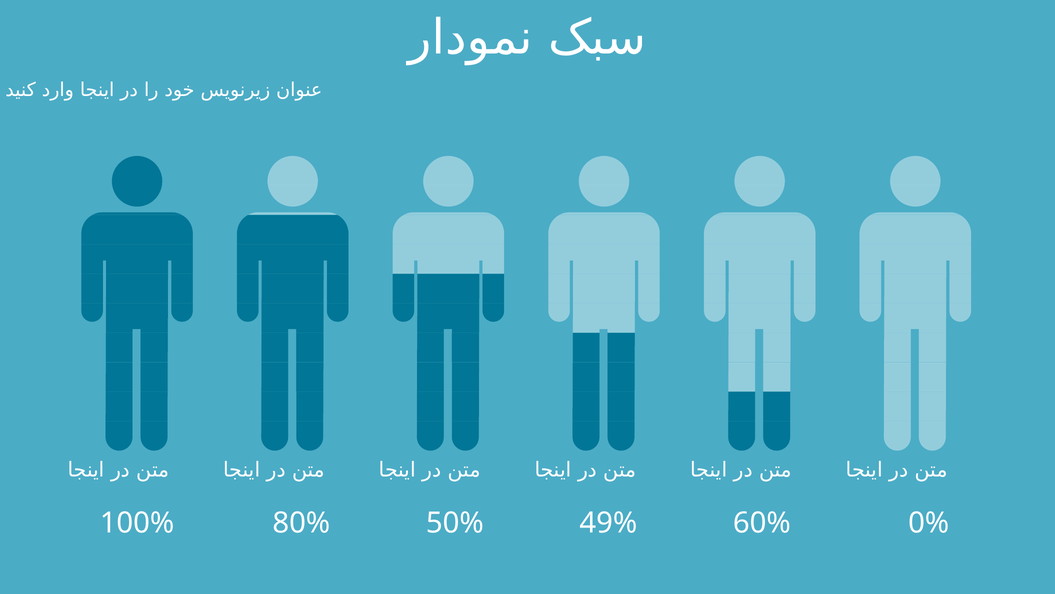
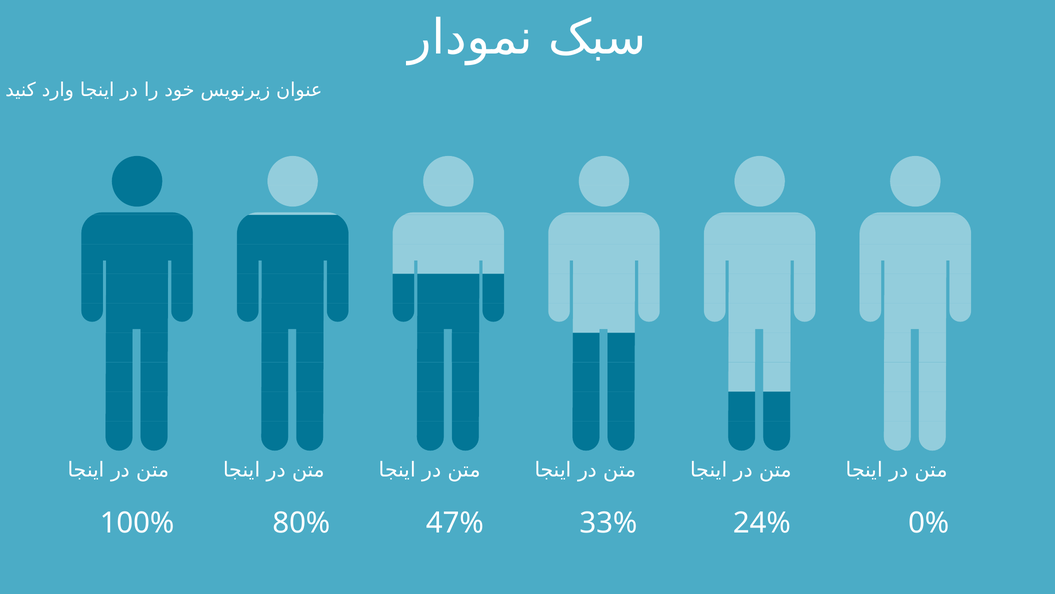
50%: 50% -> 47% (455, 523)
49%: 49% -> 33% (608, 523)
60%: 60% -> 24% (762, 523)
